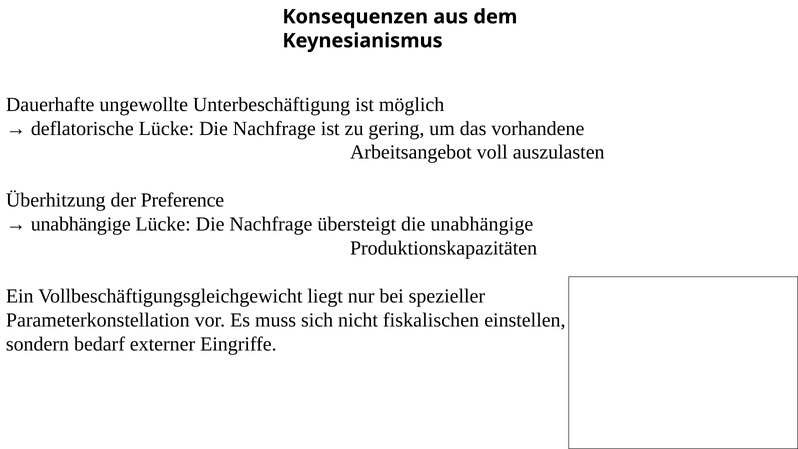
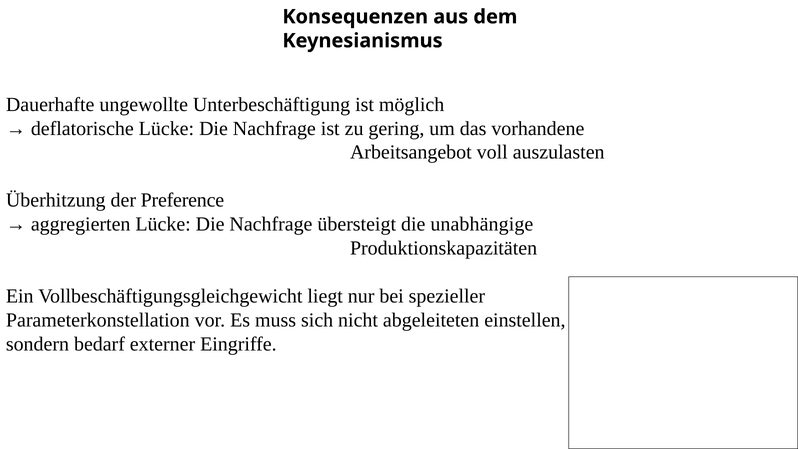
unabhängige: unabhängige -> aggregierten (81, 224)
fiskalischen: fiskalischen -> abgeleiteten (431, 320)
